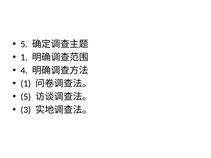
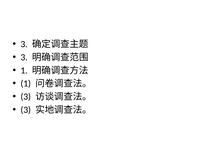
5: 5 -> 3 (24, 44)
1: 1 -> 3 (24, 57)
4: 4 -> 1 (24, 71)
5: 5 -> 3 (26, 97)
